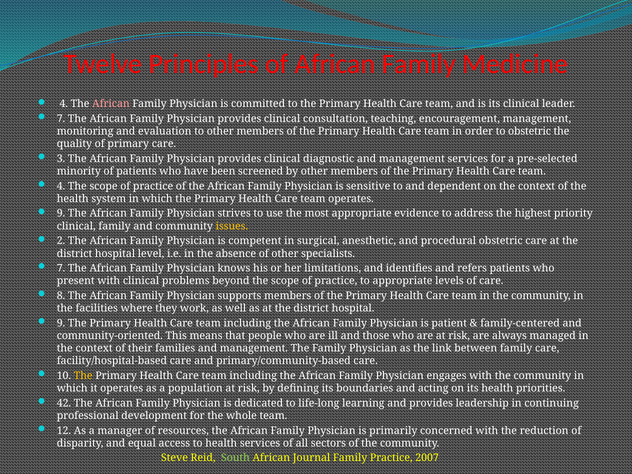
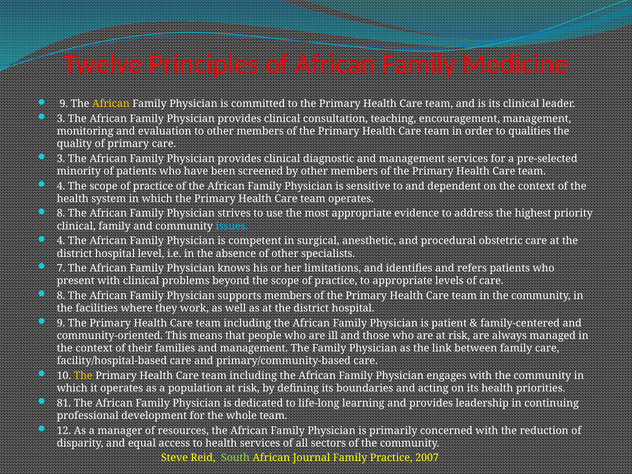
4: 4 -> 9 (64, 104)
African colour: pink -> yellow (111, 104)
7: 7 -> 3 (61, 119)
to obstetric: obstetric -> qualities (530, 131)
9: 9 -> 8 (61, 213)
issues colour: yellow -> light blue (232, 226)
2: 2 -> 4 (61, 241)
42: 42 -> 81 (64, 403)
